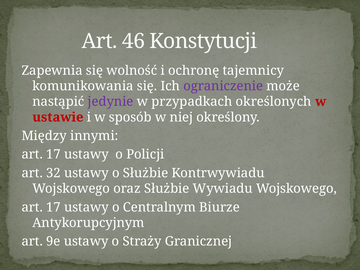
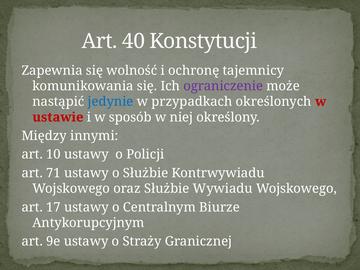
46: 46 -> 40 (133, 41)
jedynie colour: purple -> blue (111, 102)
17: 17 -> 10 (53, 154)
32: 32 -> 71 (53, 173)
